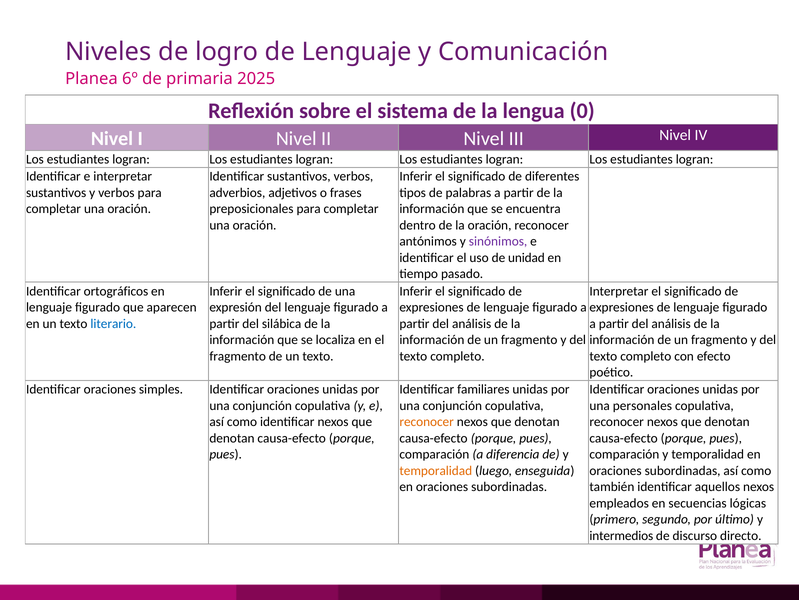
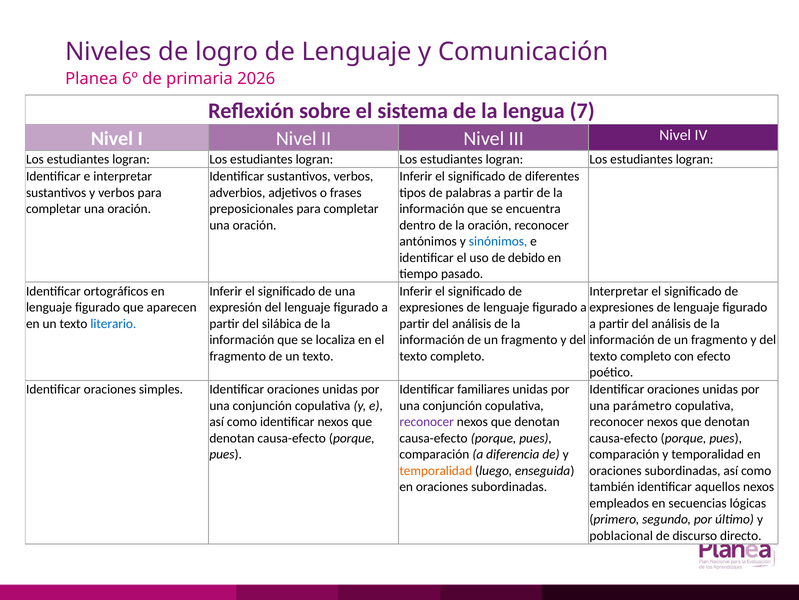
2025: 2025 -> 2026 (256, 79)
0: 0 -> 7 (582, 111)
sinónimos colour: purple -> blue (498, 241)
unidad: unidad -> debido (526, 258)
personales: personales -> parámetro (642, 405)
reconocer colour: orange -> purple (427, 422)
intermedios: intermedios -> poblacional (621, 535)
